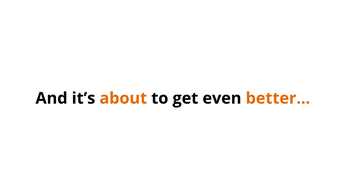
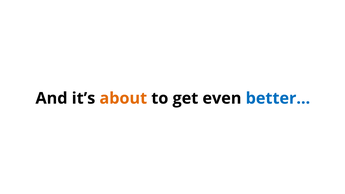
better… colour: orange -> blue (278, 98)
